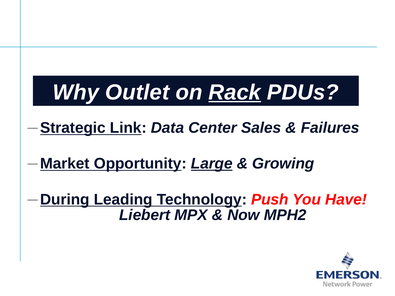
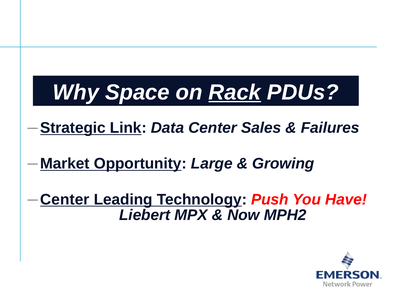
Outlet: Outlet -> Space (137, 92)
Large underline: present -> none (212, 164)
During: During -> Center (65, 200)
